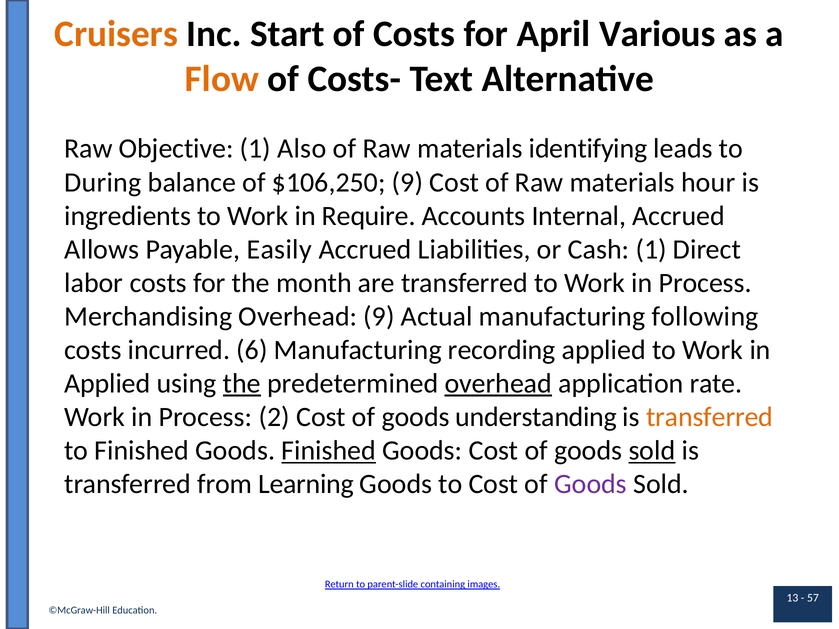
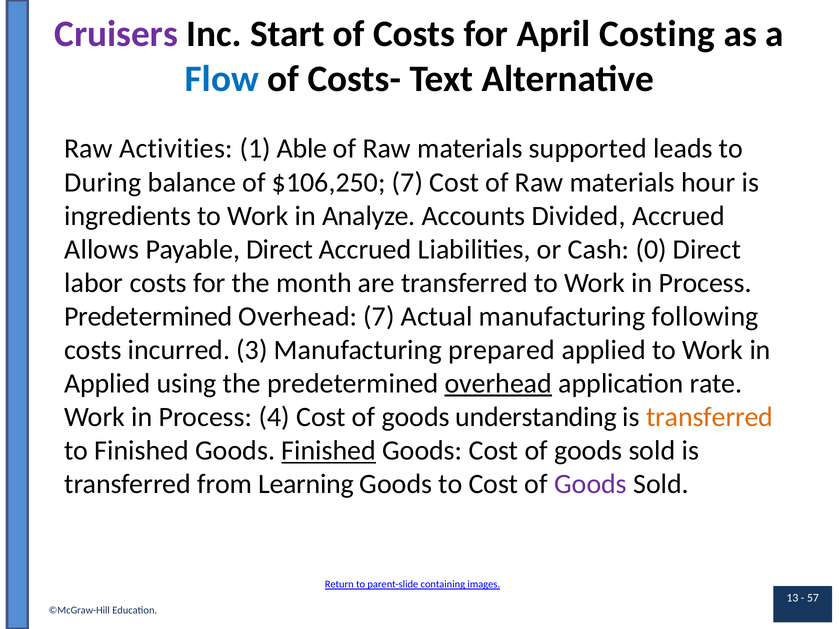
Cruisers colour: orange -> purple (116, 34)
Various: Various -> Costing (657, 34)
Flow colour: orange -> blue (222, 79)
Objective: Objective -> Activities (176, 149)
Also: Also -> Able (302, 149)
identifying: identifying -> supported (588, 149)
$106,250 9: 9 -> 7 (408, 182)
Require: Require -> Analyze (369, 216)
Internal: Internal -> Divided (579, 216)
Payable Easily: Easily -> Direct (280, 249)
Cash 1: 1 -> 0 (651, 249)
Merchandising: Merchandising -> Predetermined (148, 317)
Overhead 9: 9 -> 7 (379, 317)
6: 6 -> 3 (252, 350)
recording: recording -> prepared (502, 350)
the underline: present -> none (242, 384)
2: 2 -> 4 (274, 417)
sold underline: present -> none (652, 451)
